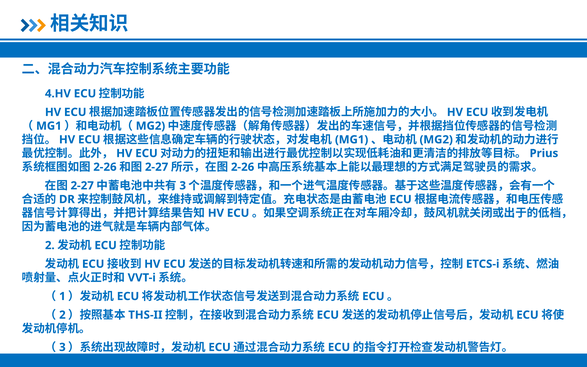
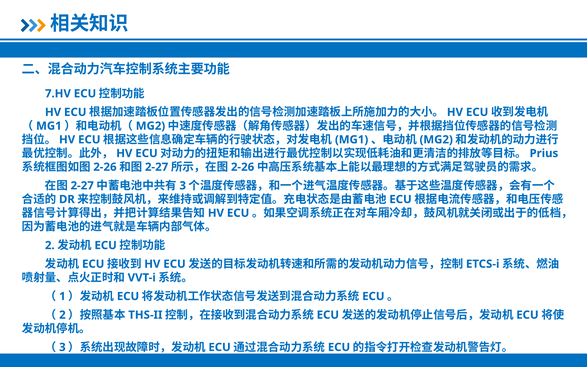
4.HV: 4.HV -> 7.HV (58, 94)
